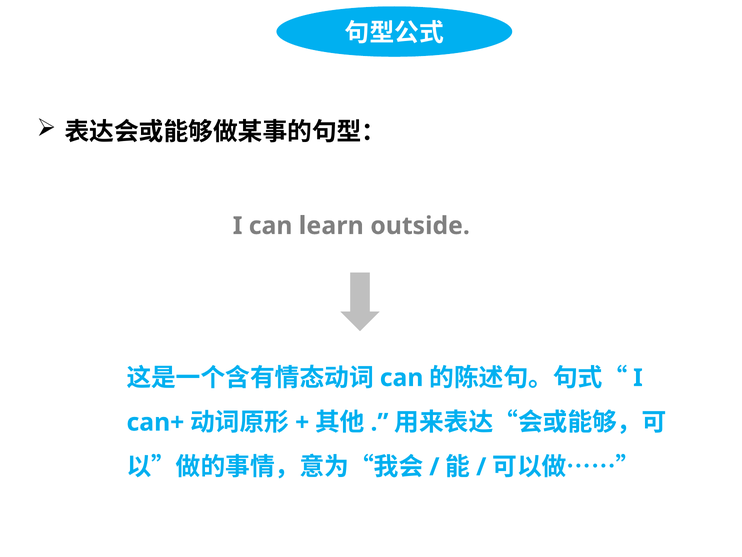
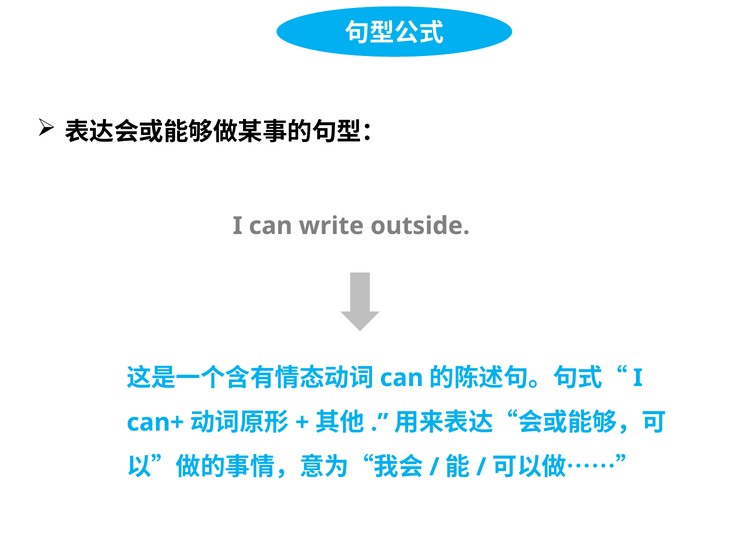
learn: learn -> write (331, 226)
